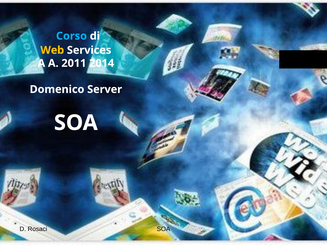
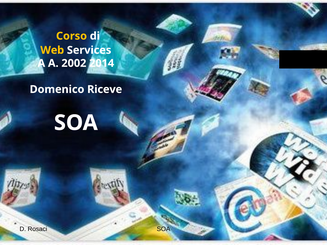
Corso colour: light blue -> yellow (72, 36)
2011: 2011 -> 2002 (74, 63)
Server: Server -> Riceve (105, 89)
